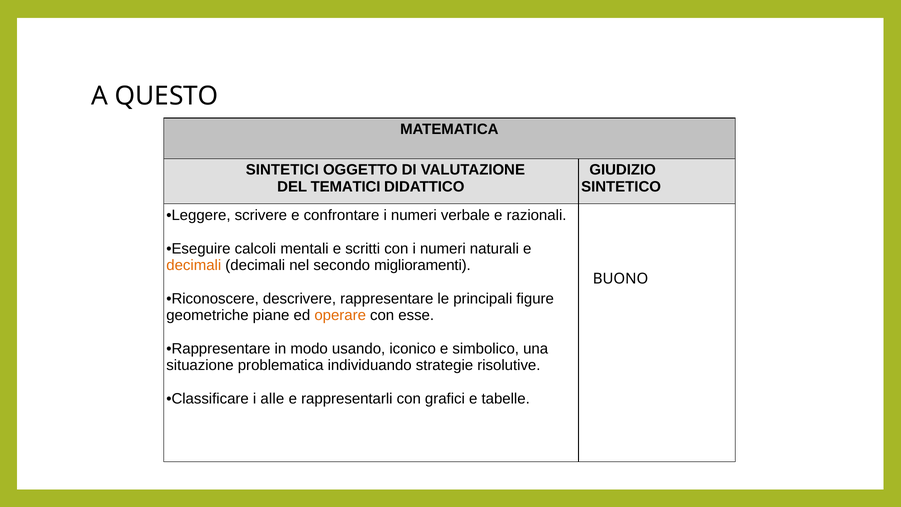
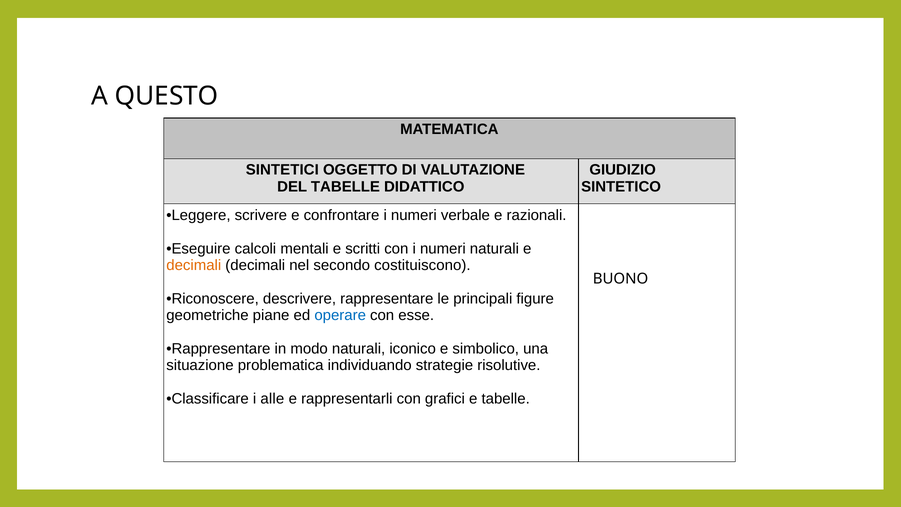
DEL TEMATICI: TEMATICI -> TABELLE (345, 187)
miglioramenti: miglioramenti -> costituiscono (422, 265)
operare colour: orange -> blue (340, 315)
modo usando: usando -> naturali (359, 349)
